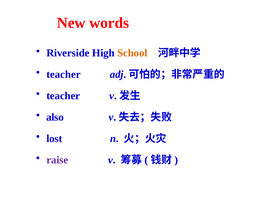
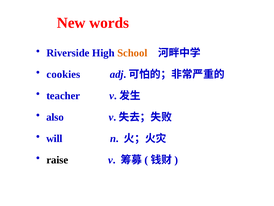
teacher: teacher -> cookies (63, 74)
lost: lost -> will (54, 138)
raise colour: purple -> black (57, 160)
